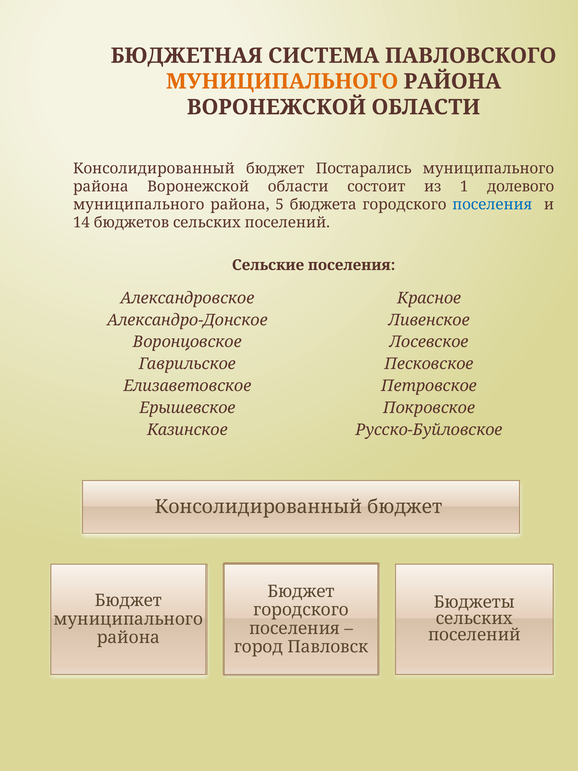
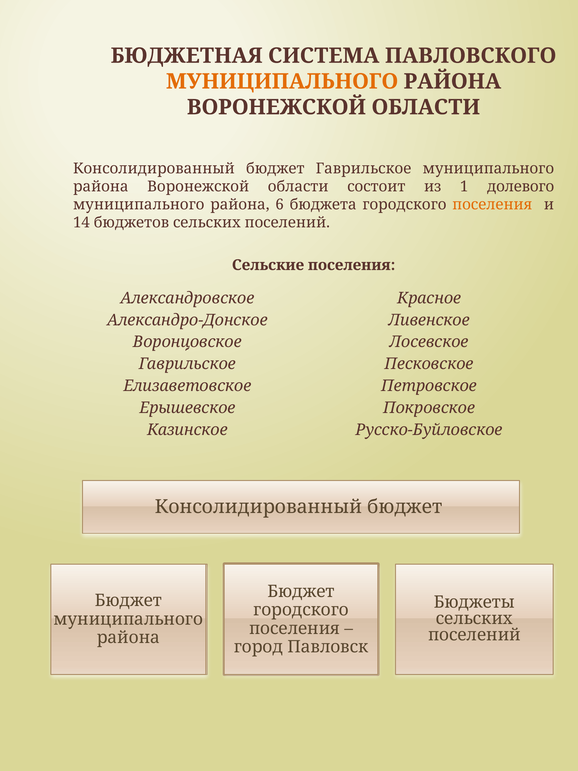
бюджет Постарались: Постарались -> Гаврильское (363, 169)
5: 5 -> 6 (280, 205)
поселения colour: blue -> orange (492, 205)
